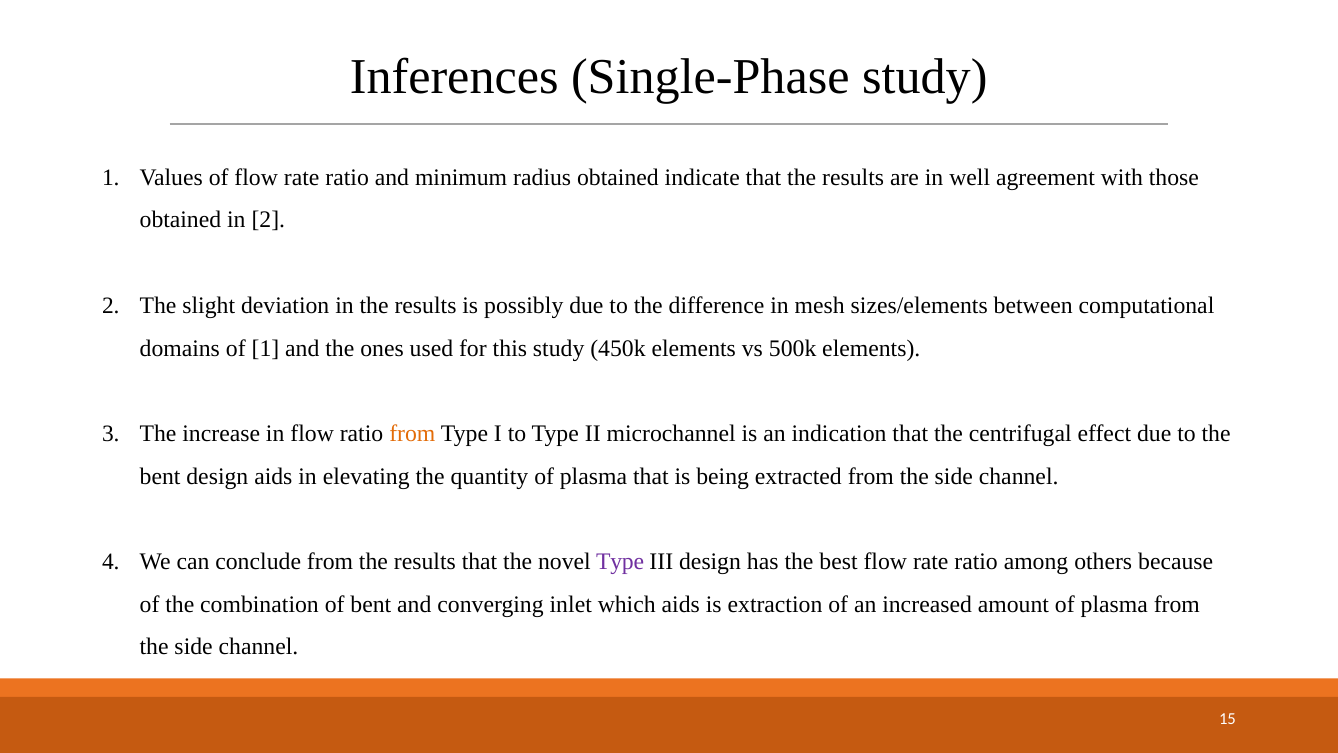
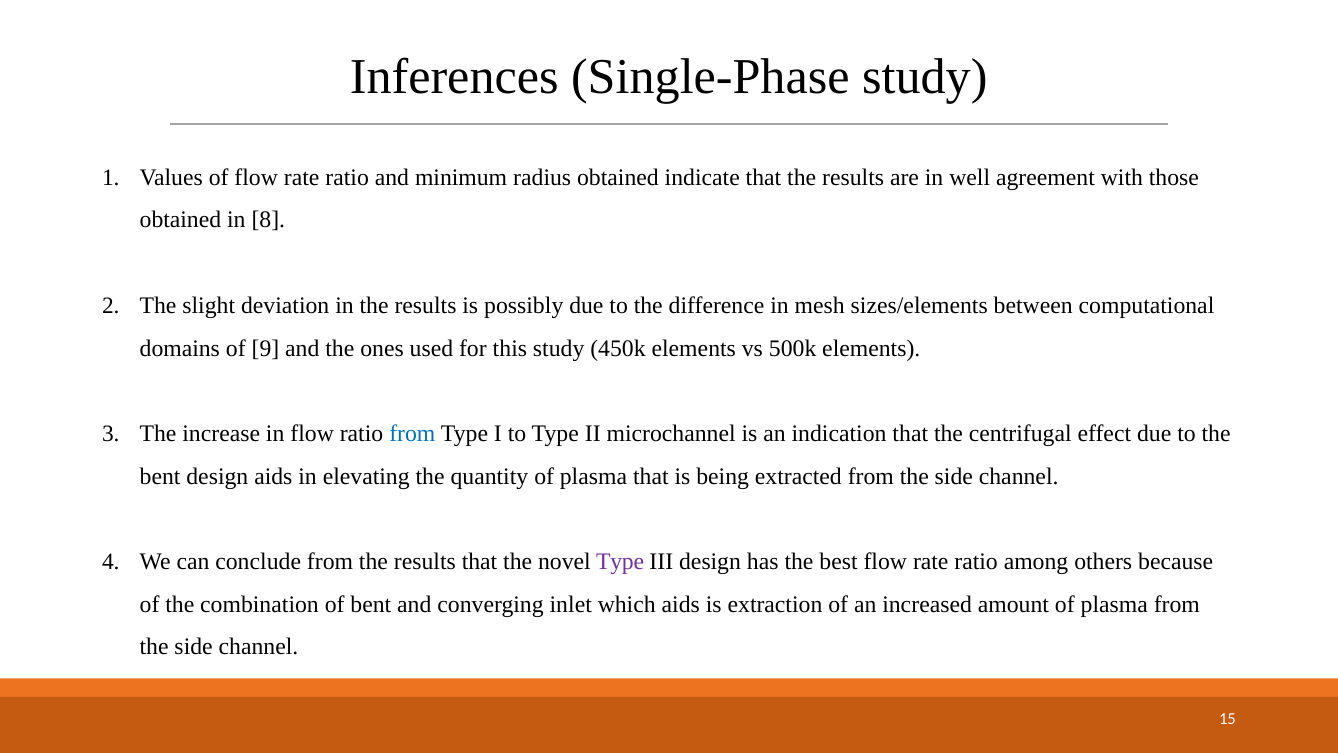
in 2: 2 -> 8 (268, 220)
of 1: 1 -> 9 (265, 348)
from colour: orange -> blue (412, 433)
